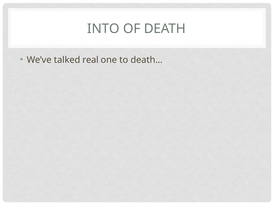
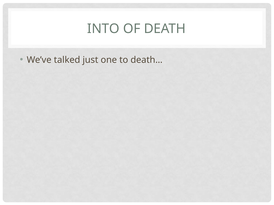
real: real -> just (90, 60)
